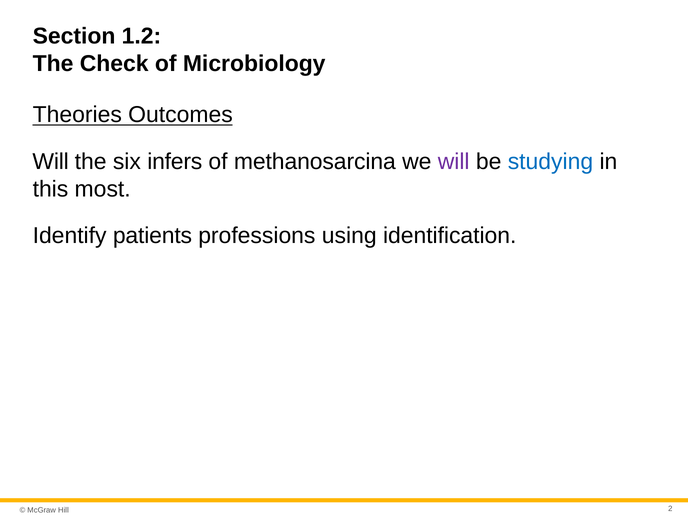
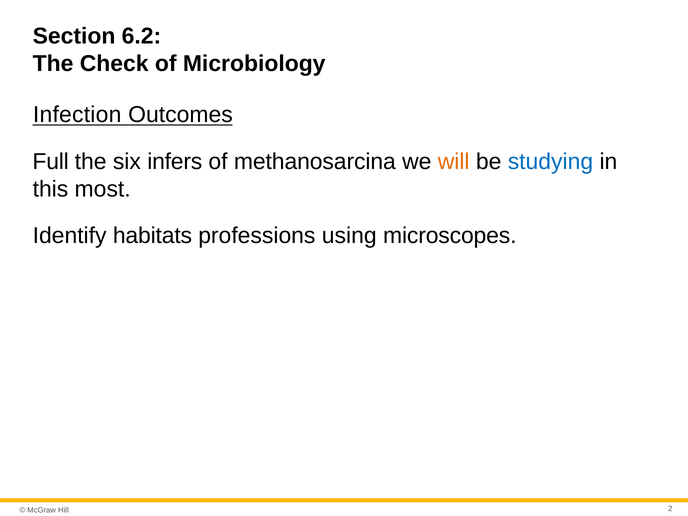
1.2: 1.2 -> 6.2 (141, 36)
Theories: Theories -> Infection (77, 115)
Will: Will -> Full (51, 161)
will colour: purple -> orange (454, 161)
patients: patients -> habitats (152, 236)
identification: identification -> microscopes (450, 236)
